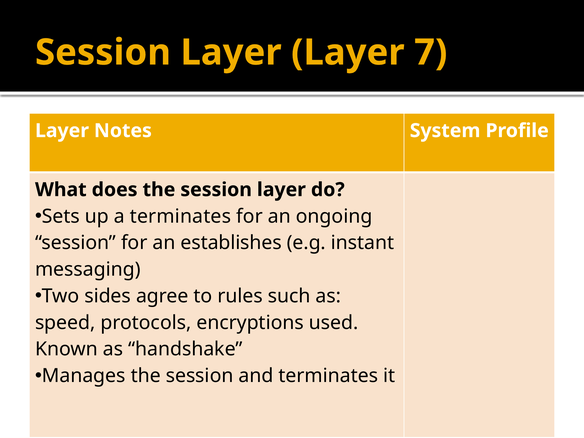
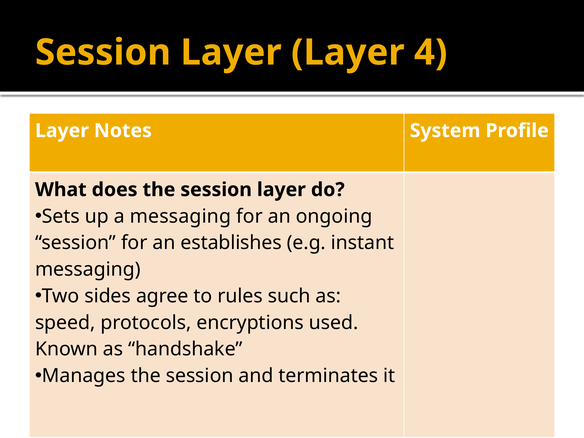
7: 7 -> 4 (431, 52)
a terminates: terminates -> messaging (180, 216)
